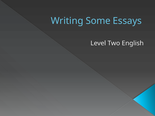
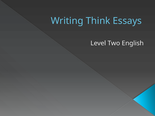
Some: Some -> Think (98, 21)
